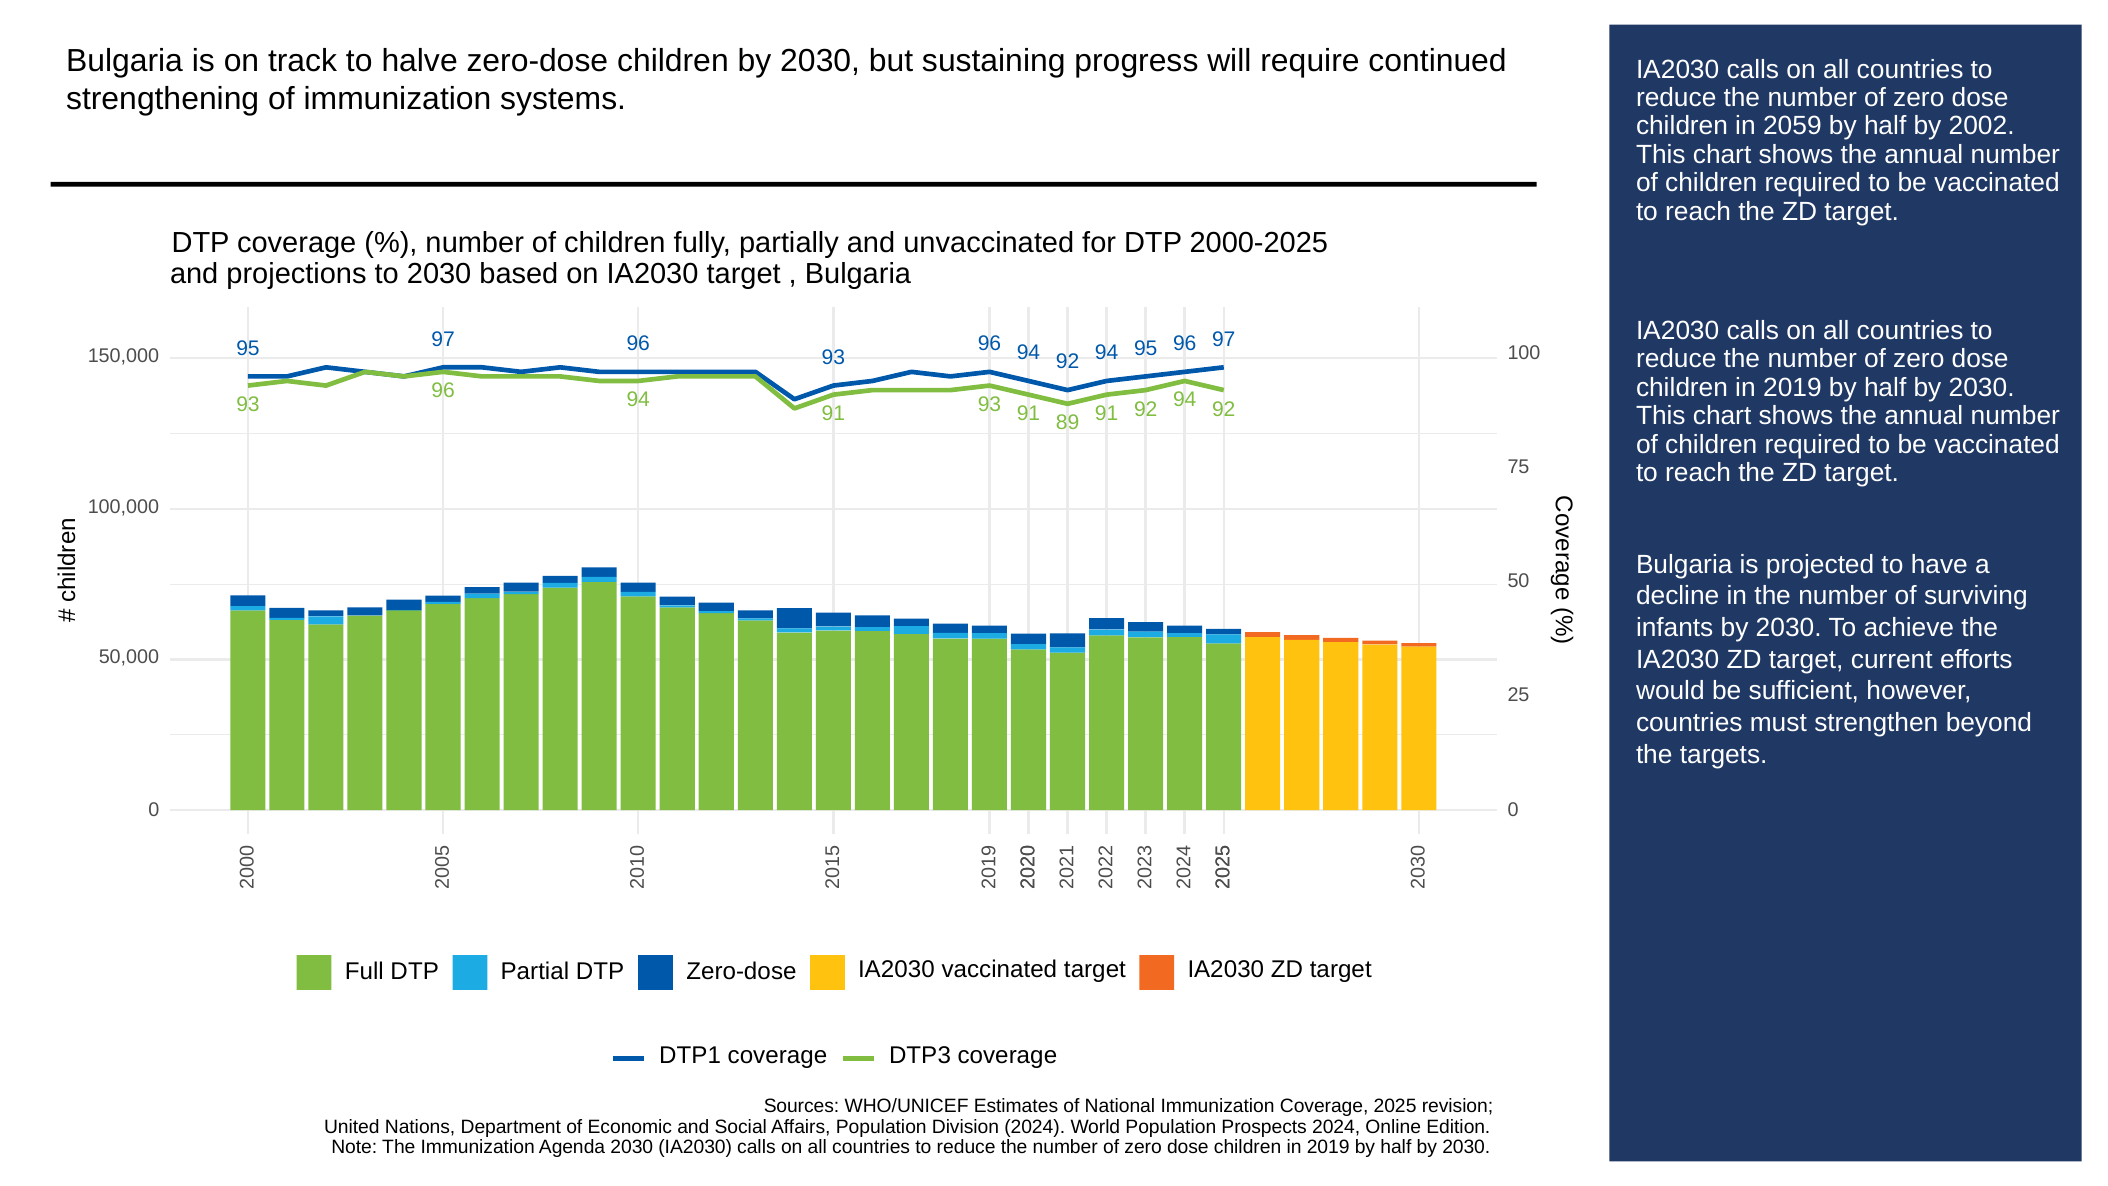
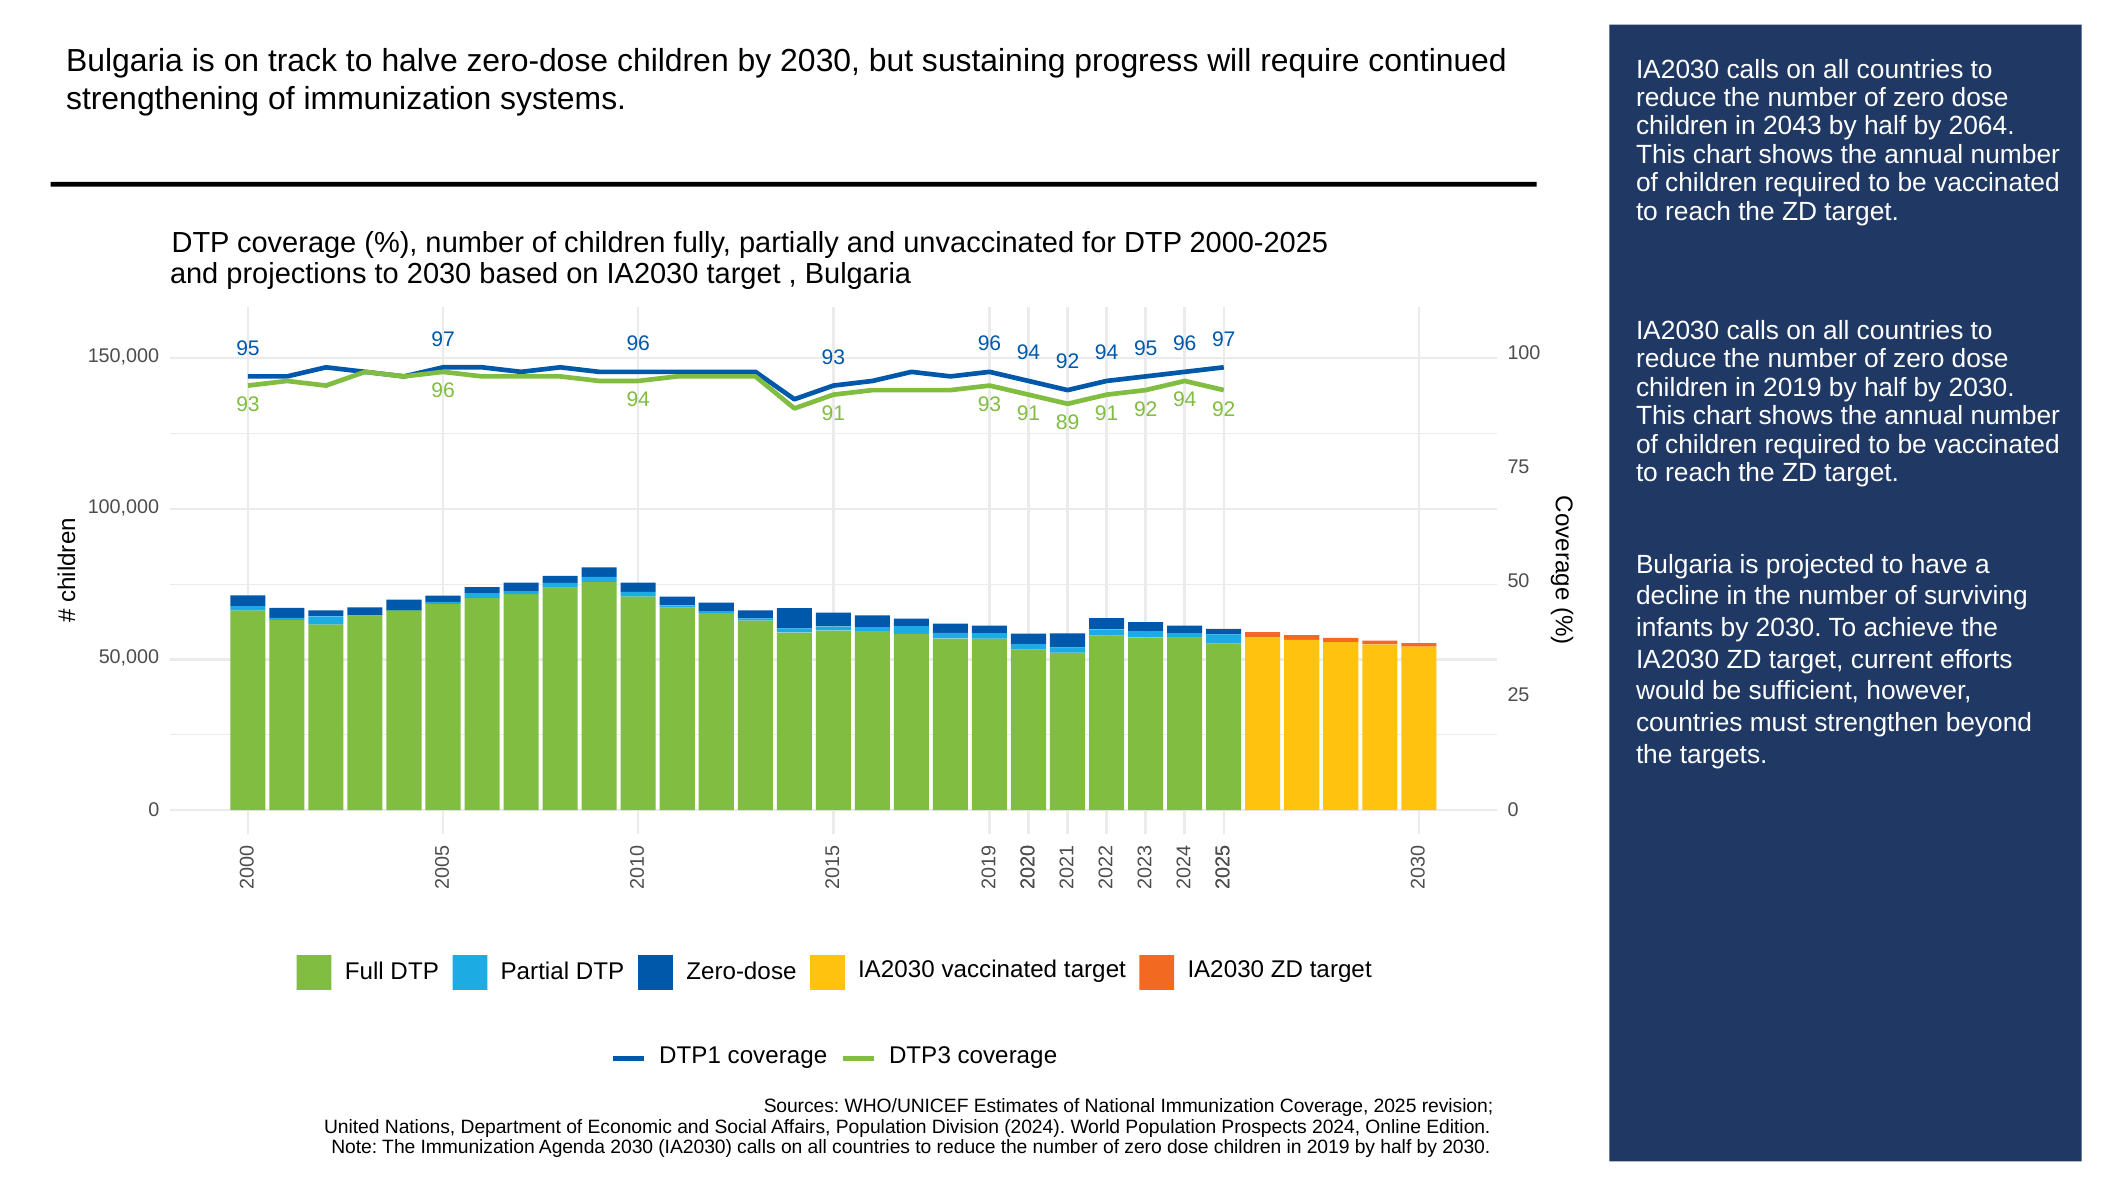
2059: 2059 -> 2043 (1792, 126)
2002: 2002 -> 2064 (1982, 126)
